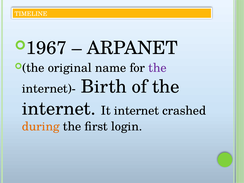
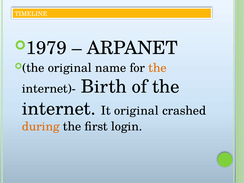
1967: 1967 -> 1979 (46, 48)
the colour: purple -> orange (157, 68)
It internet: internet -> original (136, 111)
